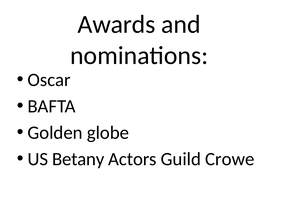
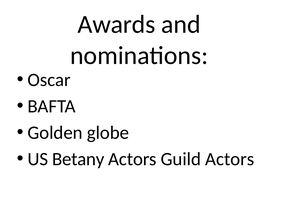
Guild Crowe: Crowe -> Actors (230, 159)
